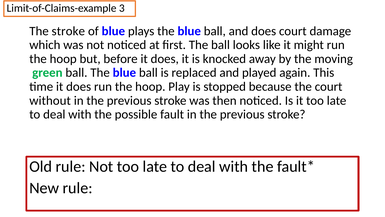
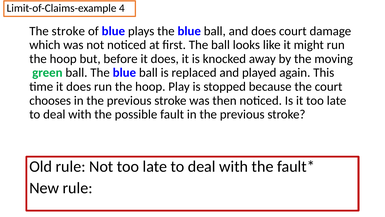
3: 3 -> 4 (122, 8)
without: without -> chooses (50, 100)
